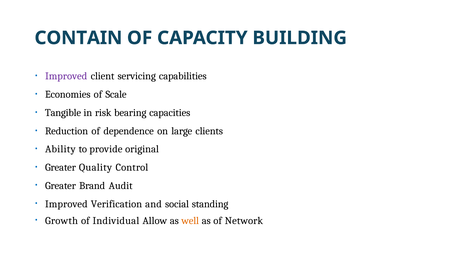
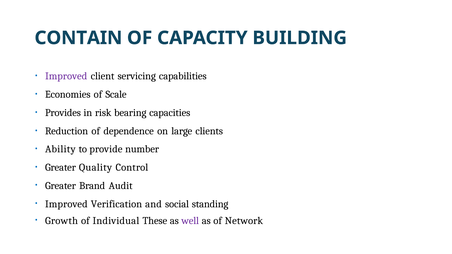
Tangible: Tangible -> Provides (63, 113)
original: original -> number (142, 149)
Allow: Allow -> These (155, 221)
well colour: orange -> purple (190, 221)
